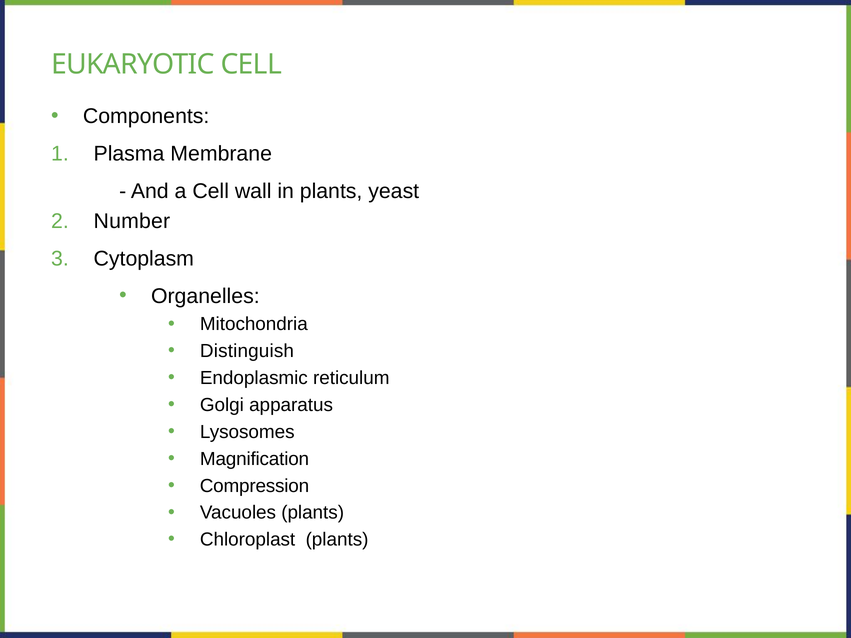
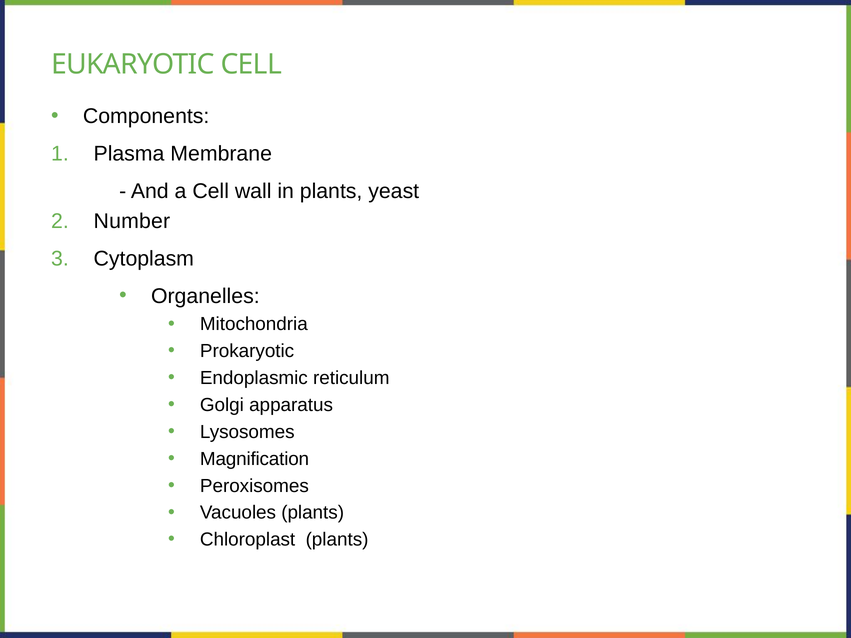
Distinguish: Distinguish -> Prokaryotic (247, 351)
Compression: Compression -> Peroxisomes (254, 486)
